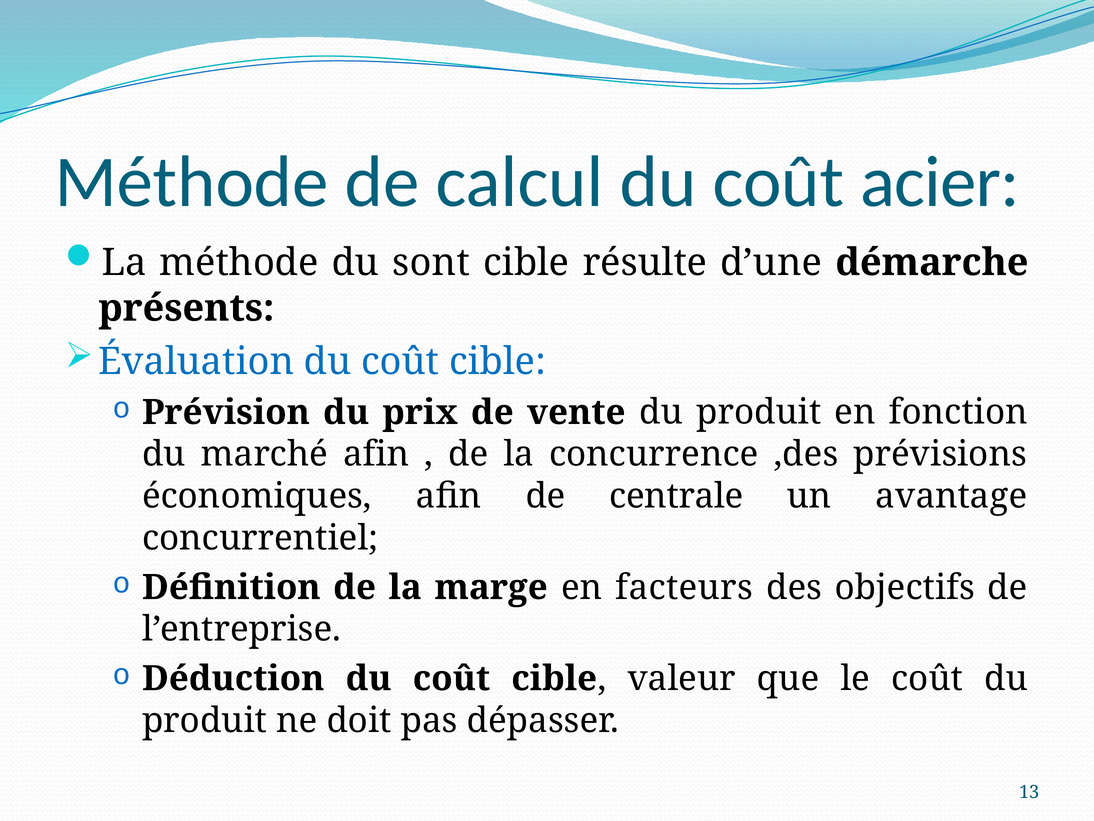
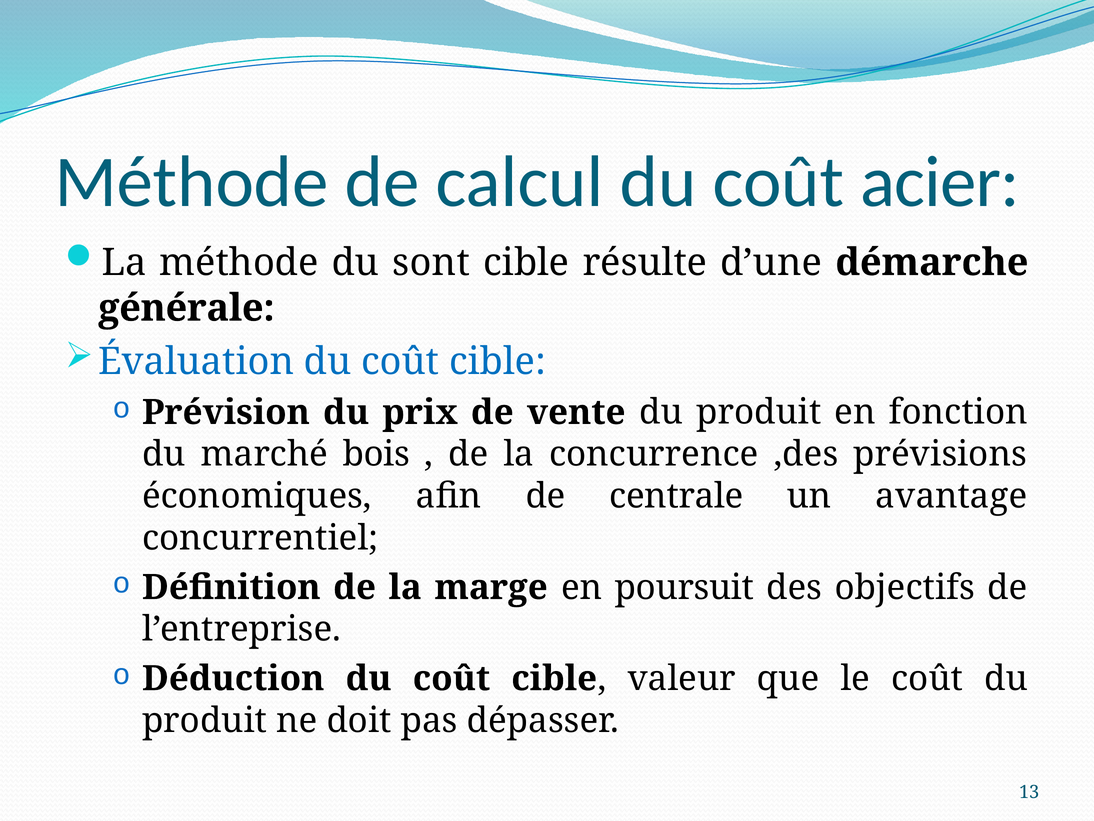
présents: présents -> générale (187, 308)
marché afin: afin -> bois (376, 454)
facteurs: facteurs -> poursuit (684, 587)
